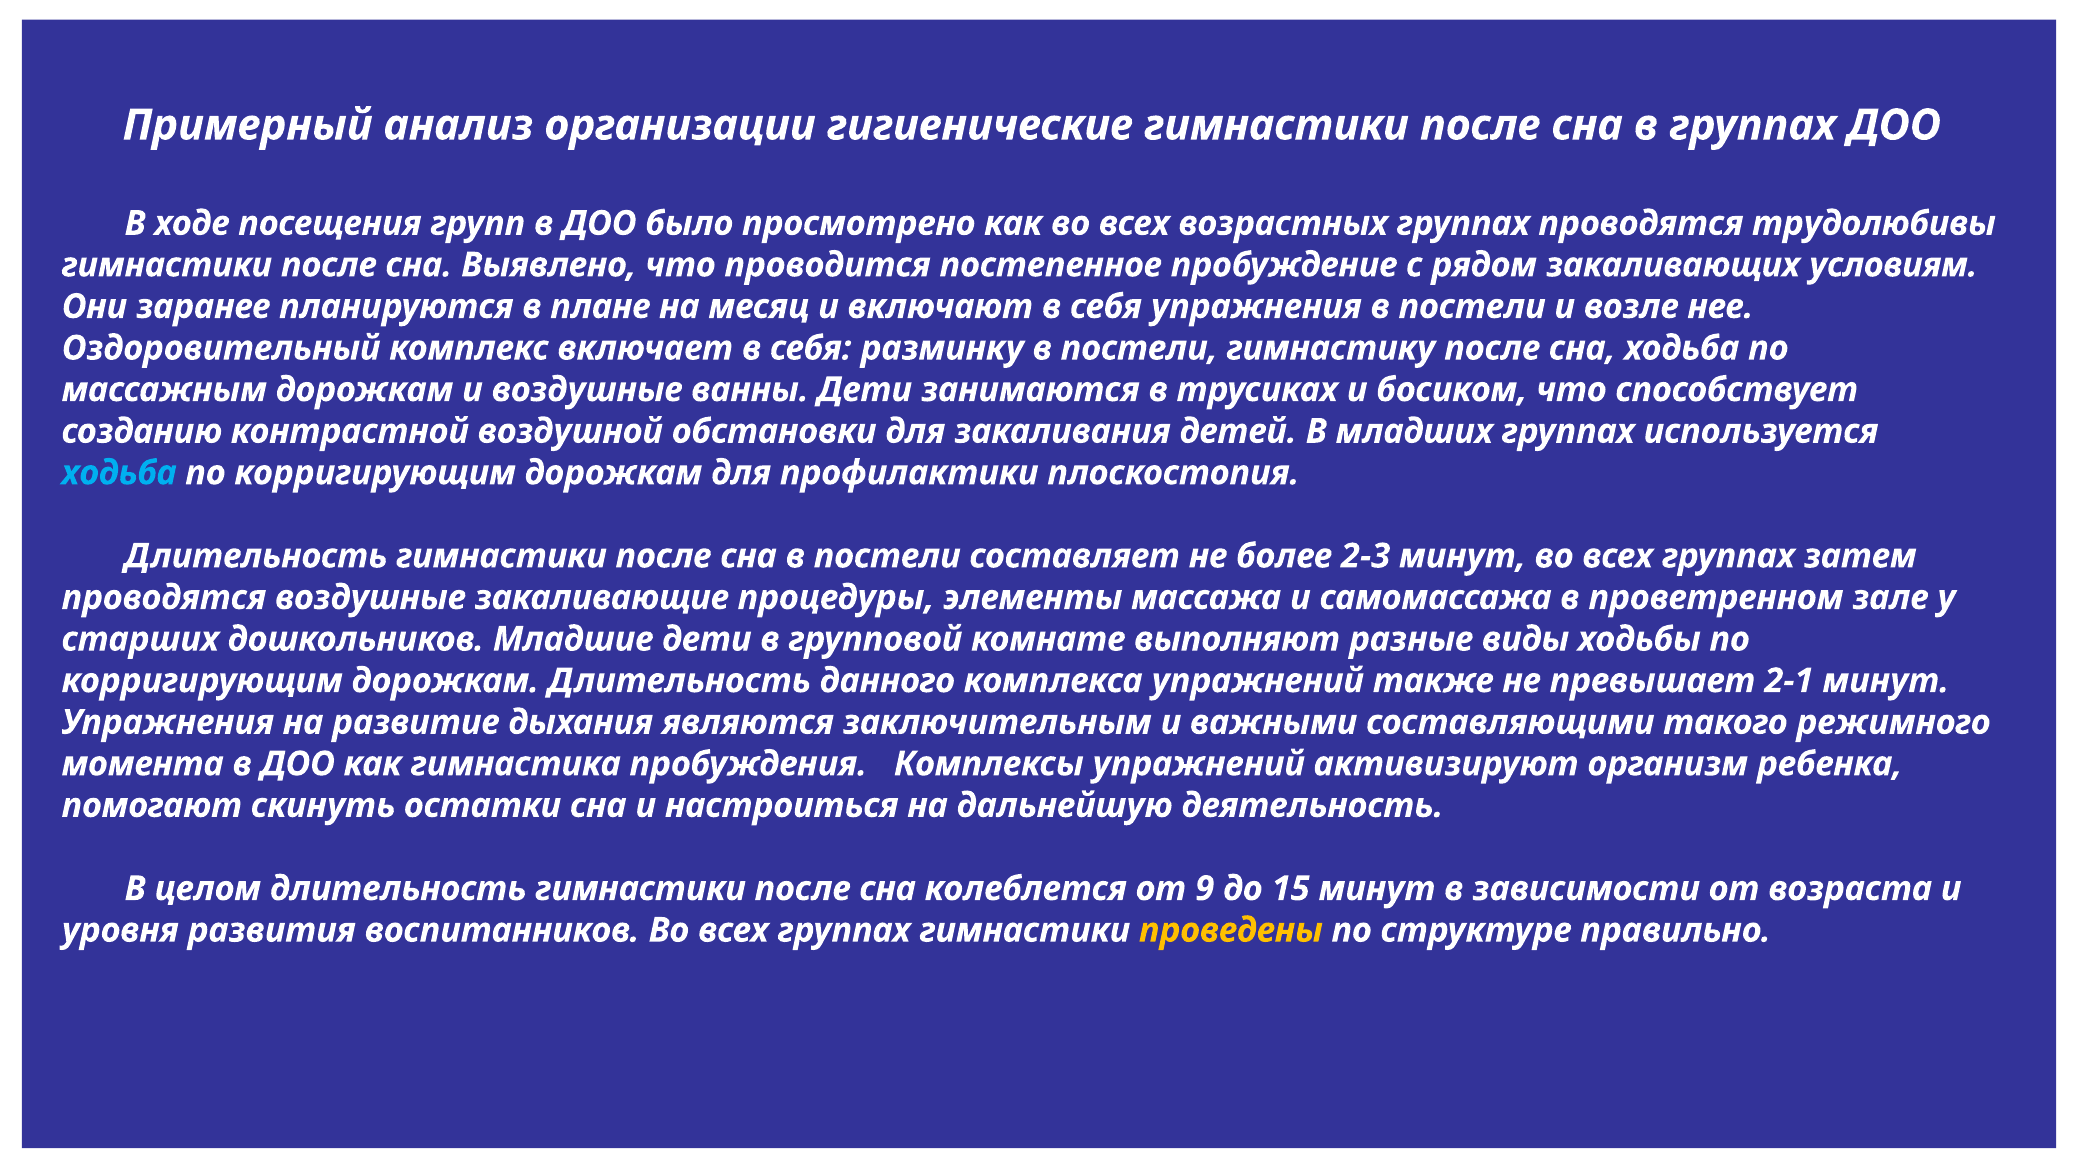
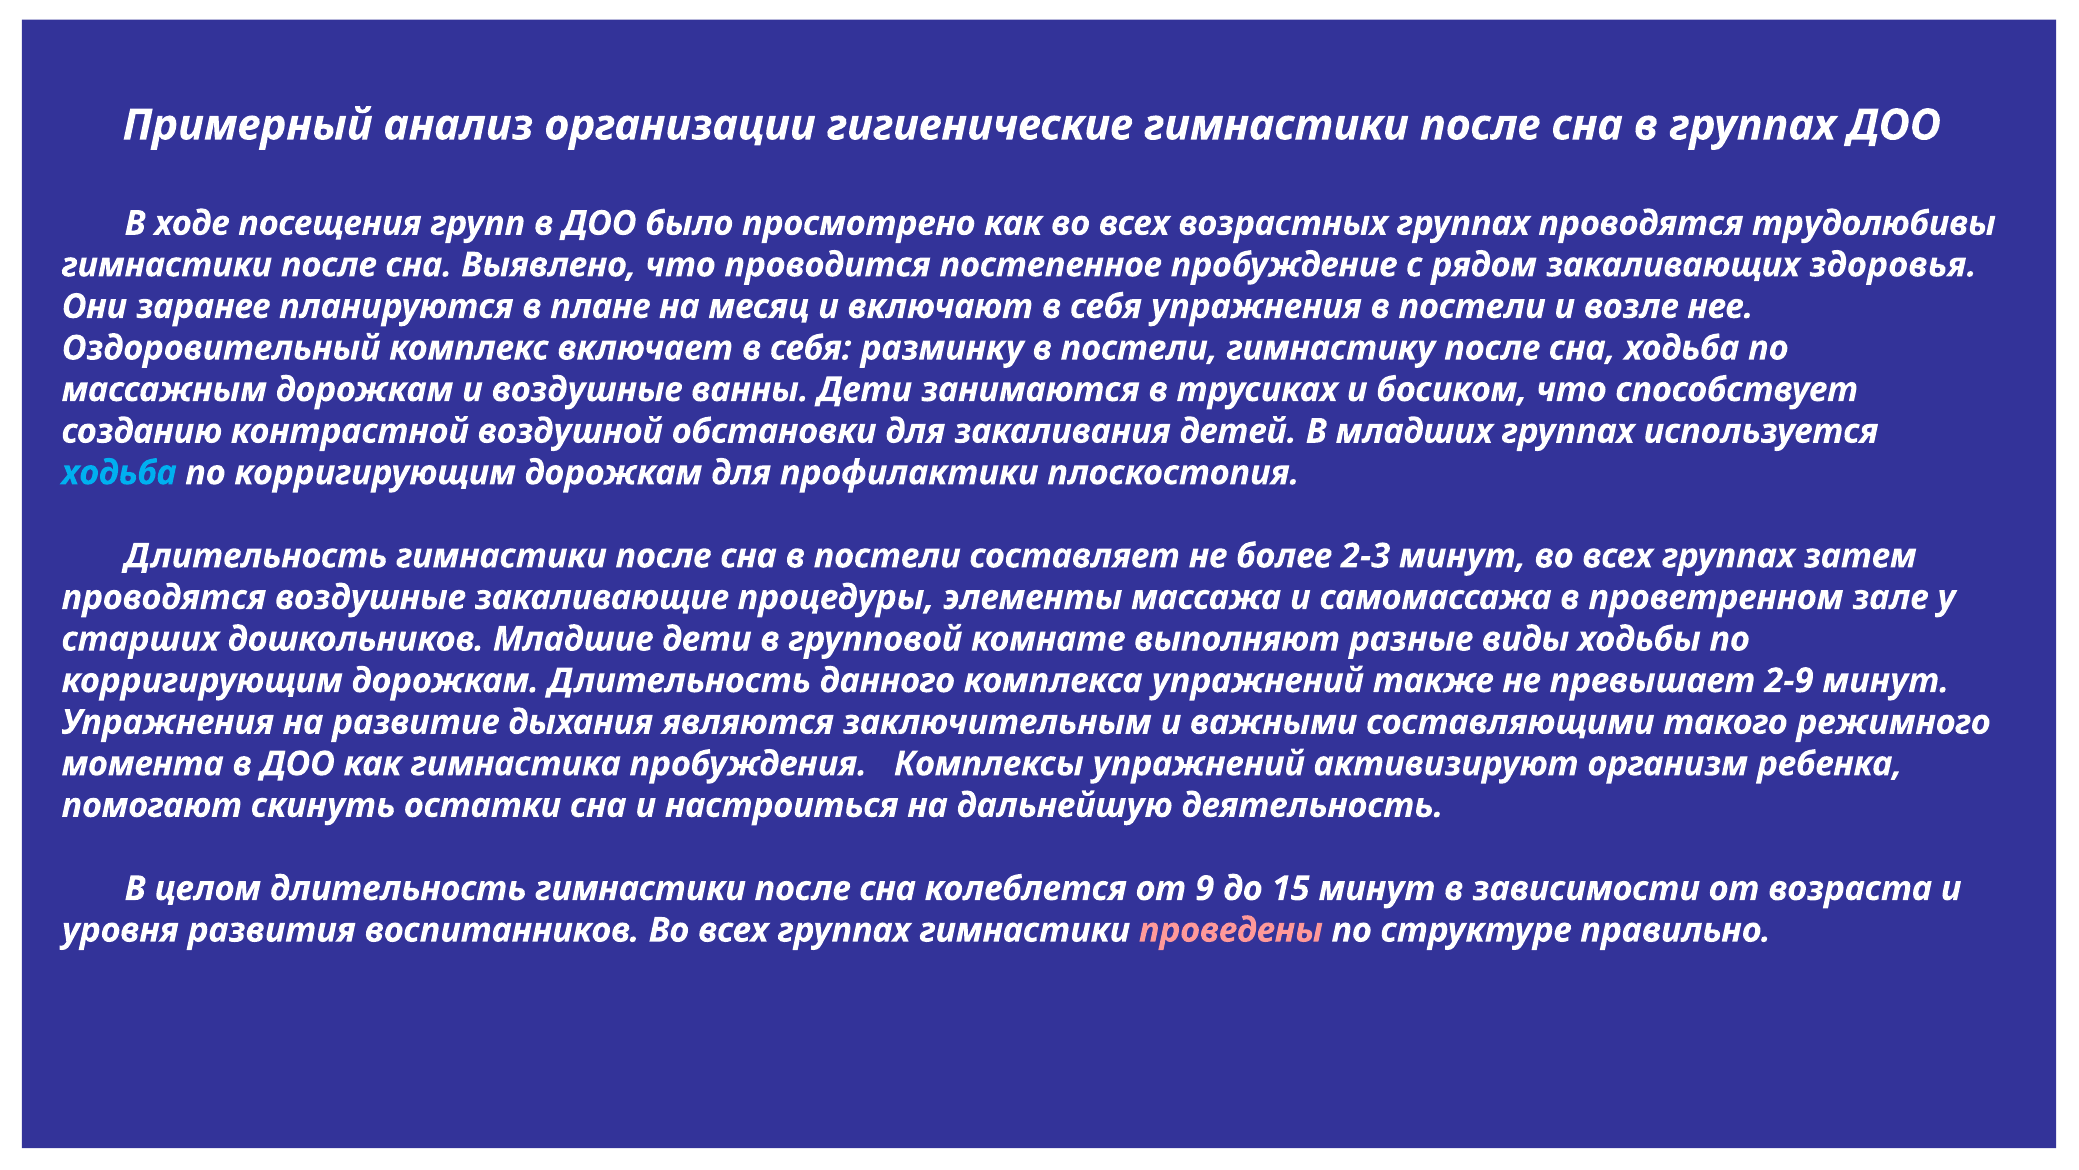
условиям: условиям -> здоровья (1893, 265)
2-1: 2-1 -> 2-9 (1789, 680)
проведены colour: yellow -> pink (1231, 930)
